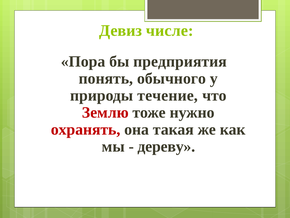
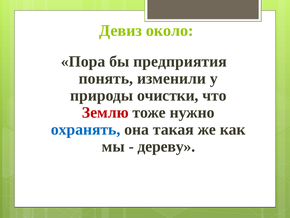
числе: числе -> около (170, 30)
обычного: обычного -> изменили (172, 78)
течение: течение -> очистки (168, 95)
охранять colour: red -> blue (86, 129)
